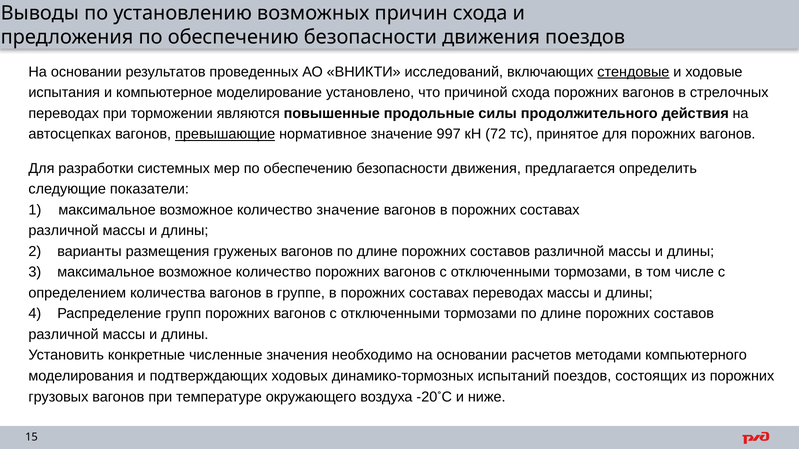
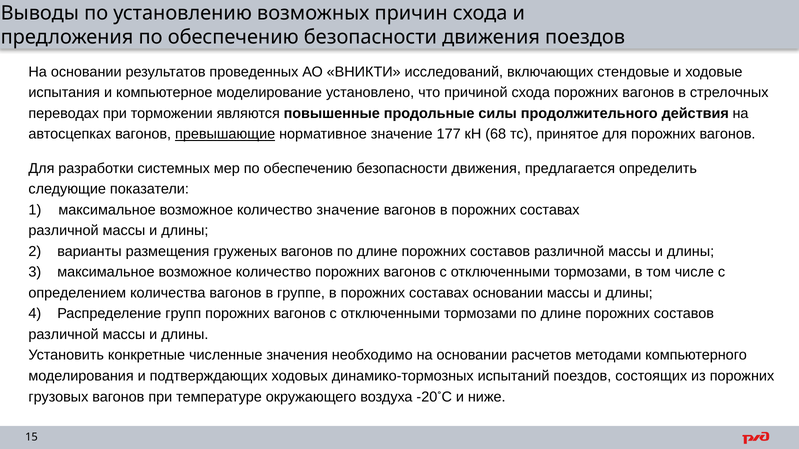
стендовые underline: present -> none (633, 72)
997: 997 -> 177 (449, 134)
72: 72 -> 68 (496, 134)
составах переводах: переводах -> основании (508, 293)
